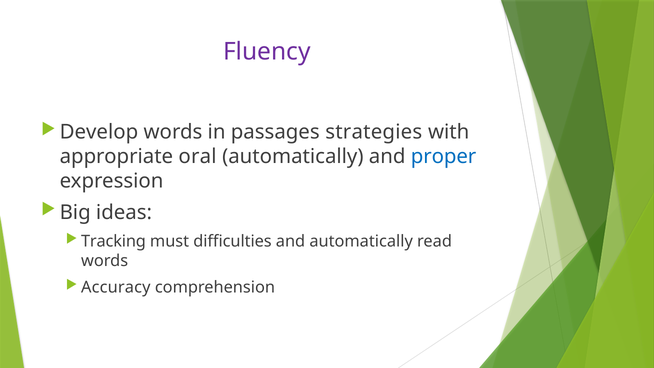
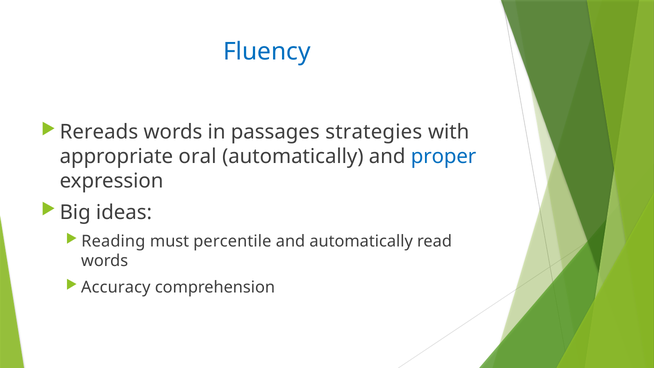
Fluency colour: purple -> blue (267, 52)
Develop: Develop -> Rereads (99, 132)
Tracking: Tracking -> Reading (113, 241)
difficulties: difficulties -> percentile (232, 241)
